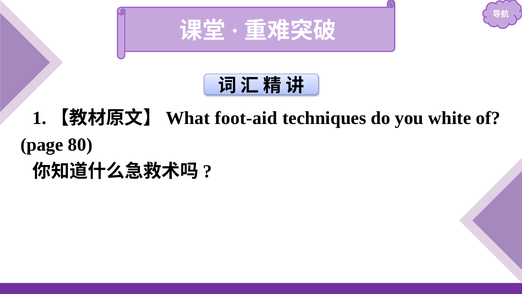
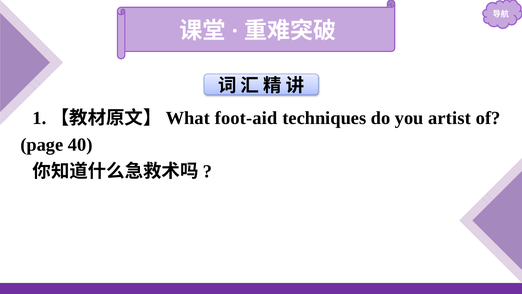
white: white -> artist (450, 118)
80: 80 -> 40 (80, 145)
